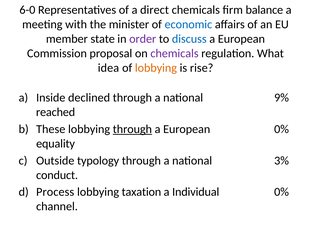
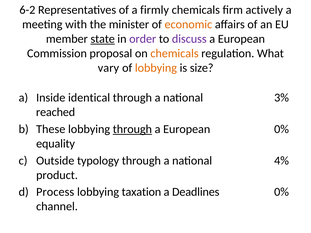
6-0: 6-0 -> 6-2 (27, 10)
direct: direct -> firmly (155, 10)
balance: balance -> actively (264, 10)
economic colour: blue -> orange (188, 25)
state underline: none -> present (103, 39)
discuss colour: blue -> purple (189, 39)
chemicals colour: purple -> orange (175, 54)
idea: idea -> vary (108, 68)
rise: rise -> size (202, 68)
declined: declined -> identical (89, 98)
9%: 9% -> 3% (282, 98)
3%: 3% -> 4% (282, 161)
conduct: conduct -> product (57, 175)
Individual: Individual -> Deadlines (196, 192)
